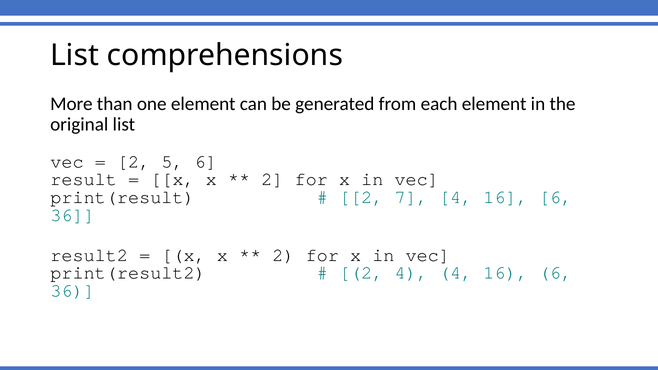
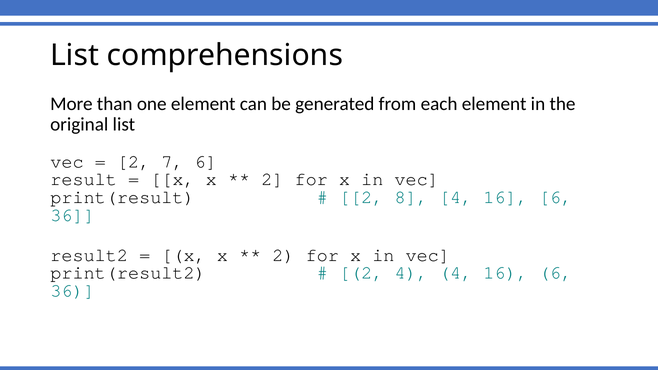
5: 5 -> 7 (172, 162)
7: 7 -> 8 (411, 197)
